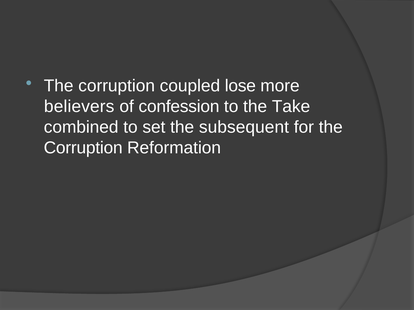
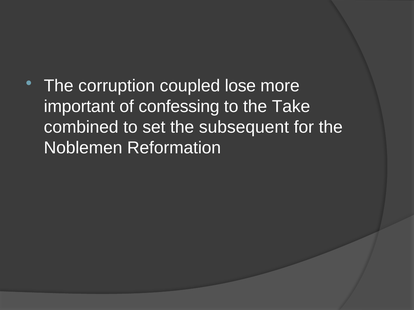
believers: believers -> important (79, 107)
confession: confession -> confessing (179, 107)
Corruption: Corruption -> Noblemen (83, 148)
